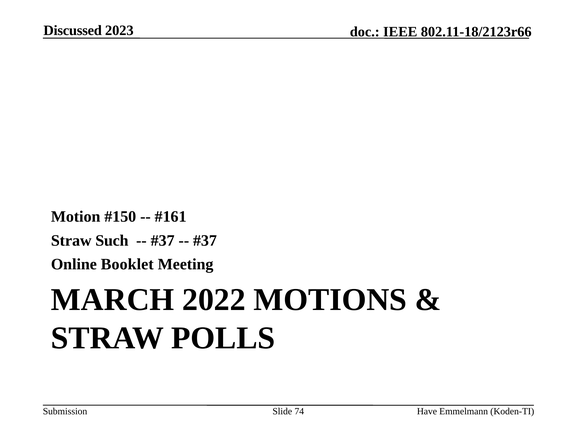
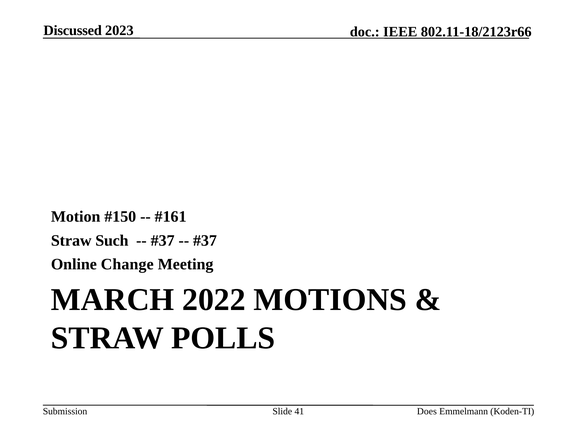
Booklet: Booklet -> Change (127, 264)
74: 74 -> 41 (299, 411)
Have: Have -> Does (427, 411)
